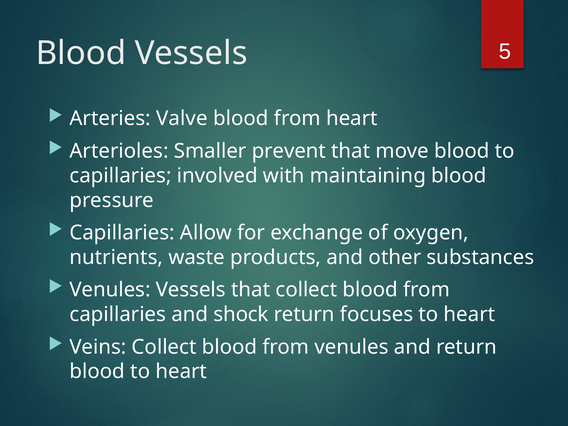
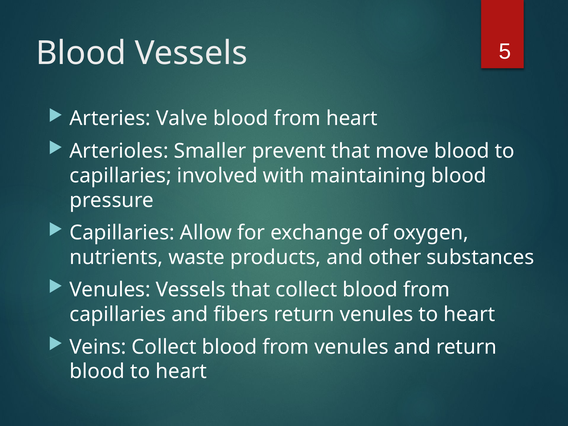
shock: shock -> fibers (241, 314)
return focuses: focuses -> venules (377, 314)
